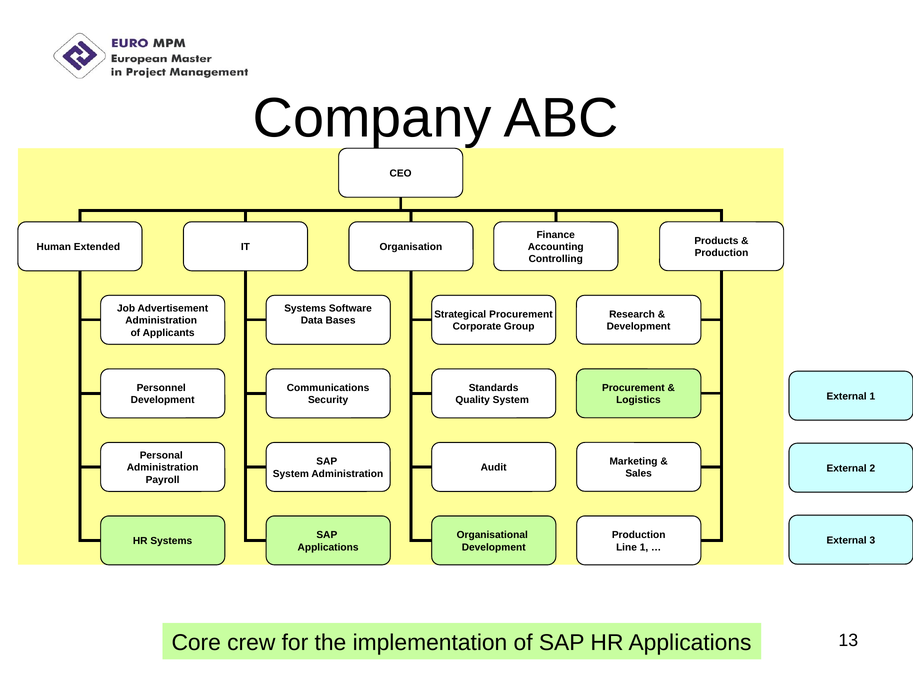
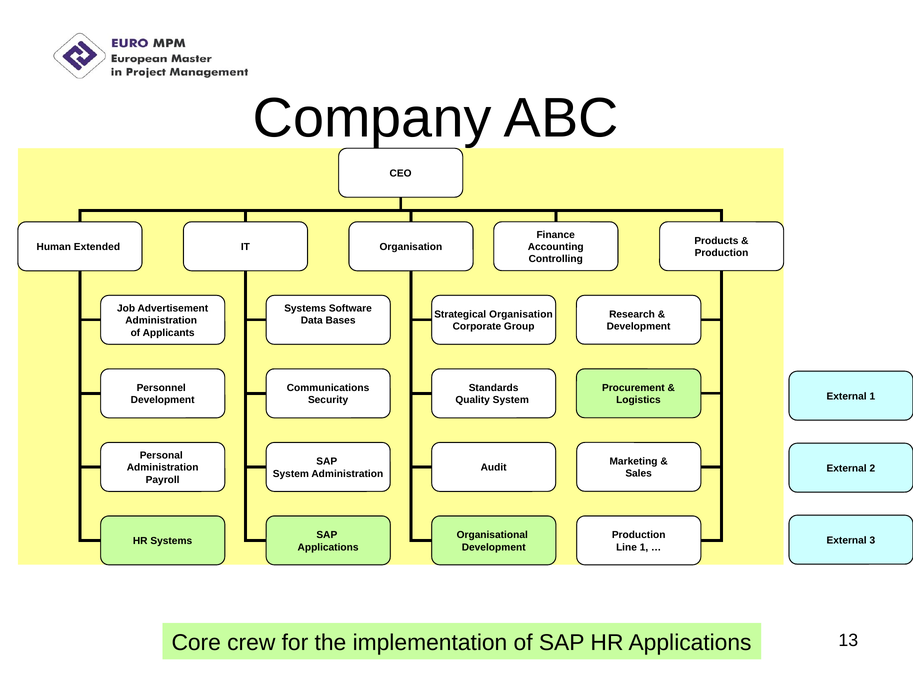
Strategical Procurement: Procurement -> Organisation (521, 314)
